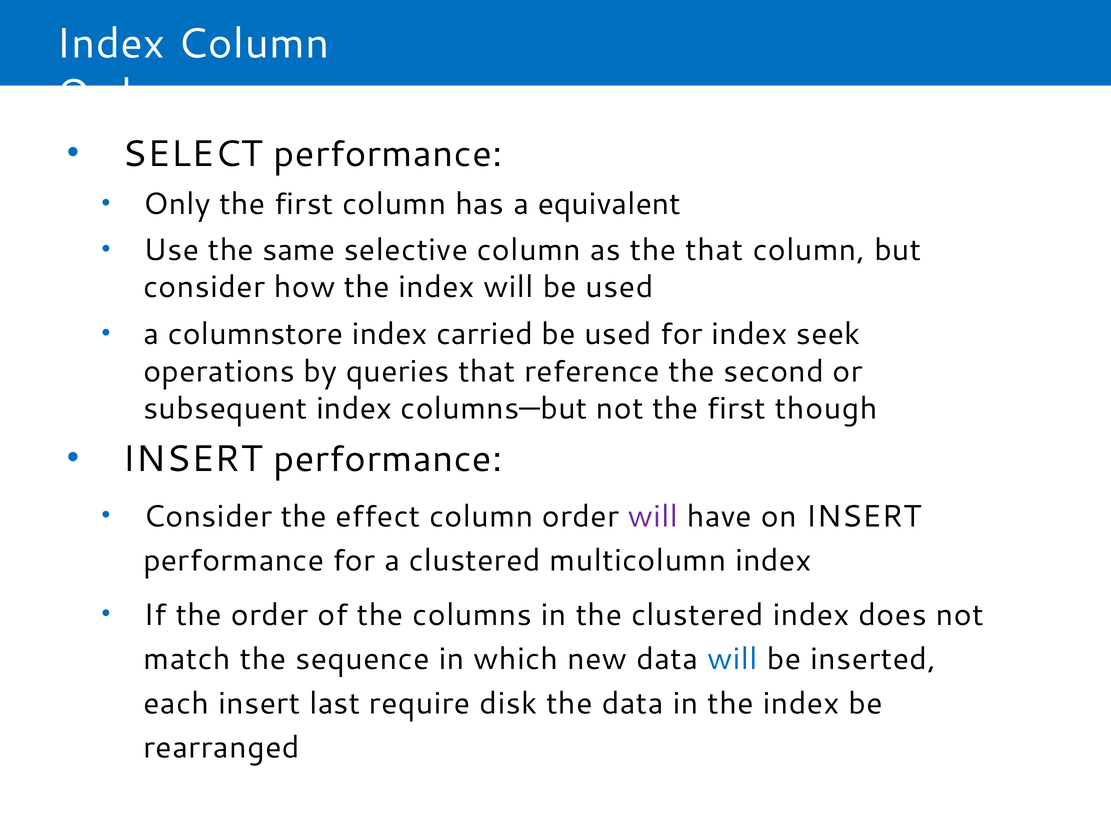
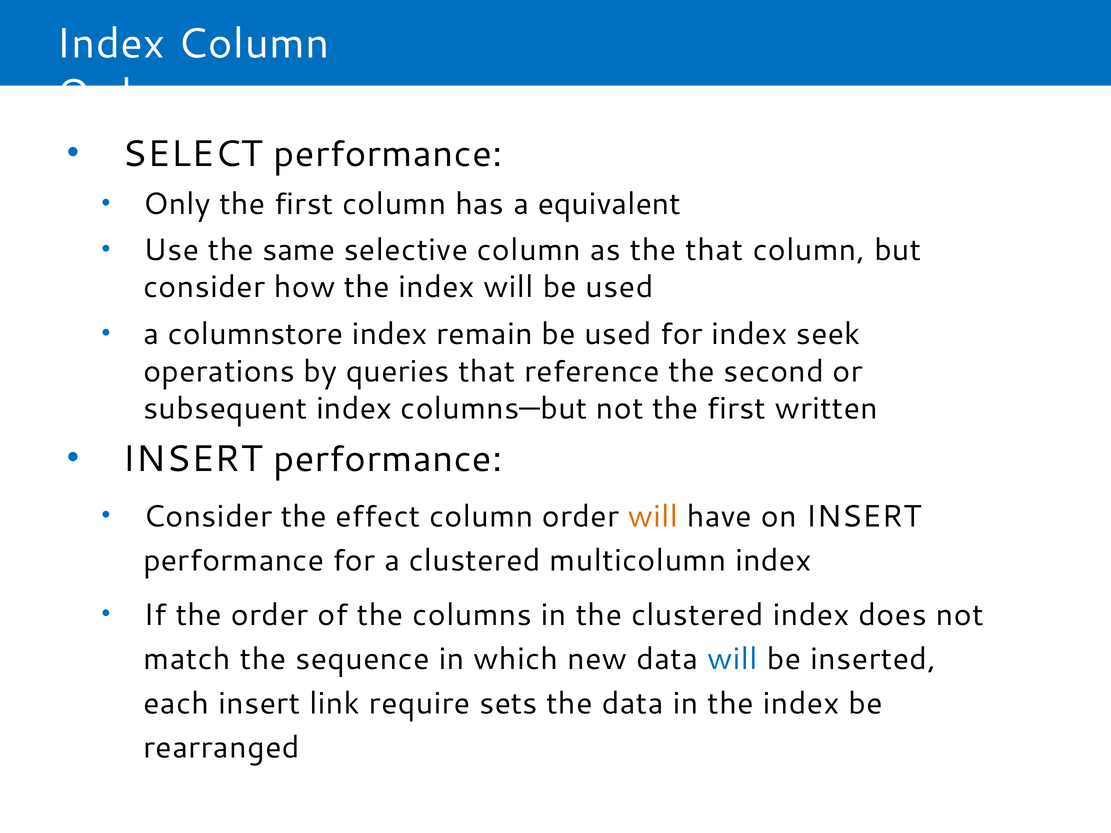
carried: carried -> remain (484, 334)
though: though -> written (826, 408)
will colour: purple -> orange (653, 517)
last: last -> link (335, 704)
disk: disk -> sets (509, 704)
